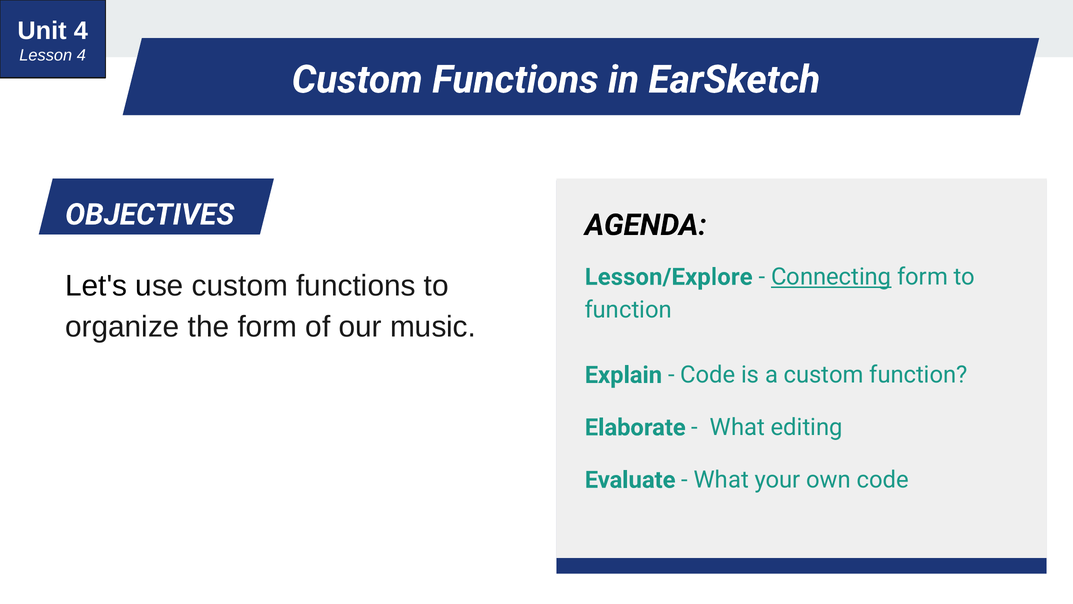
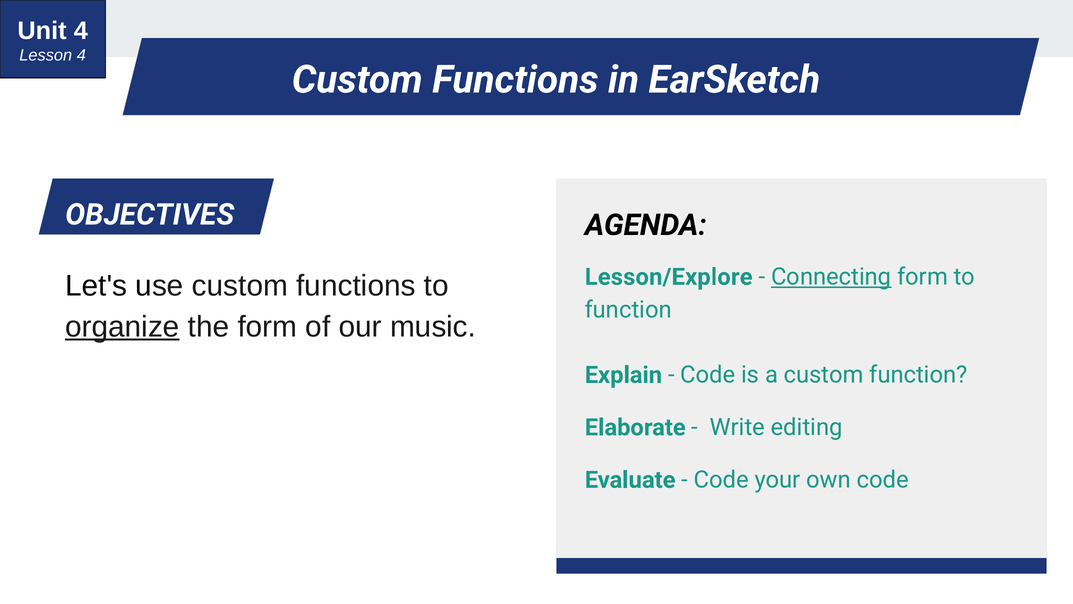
organize underline: none -> present (122, 326)
What: What -> Write (737, 427)
What: What -> Code (721, 480)
